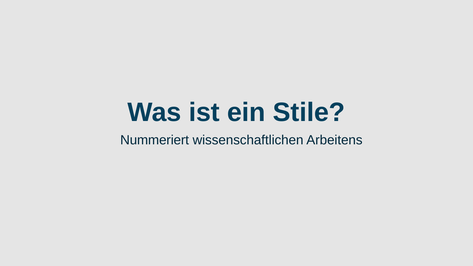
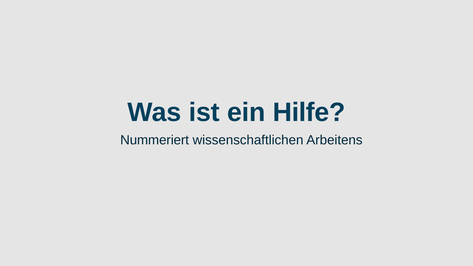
Stile: Stile -> Hilfe (309, 112)
